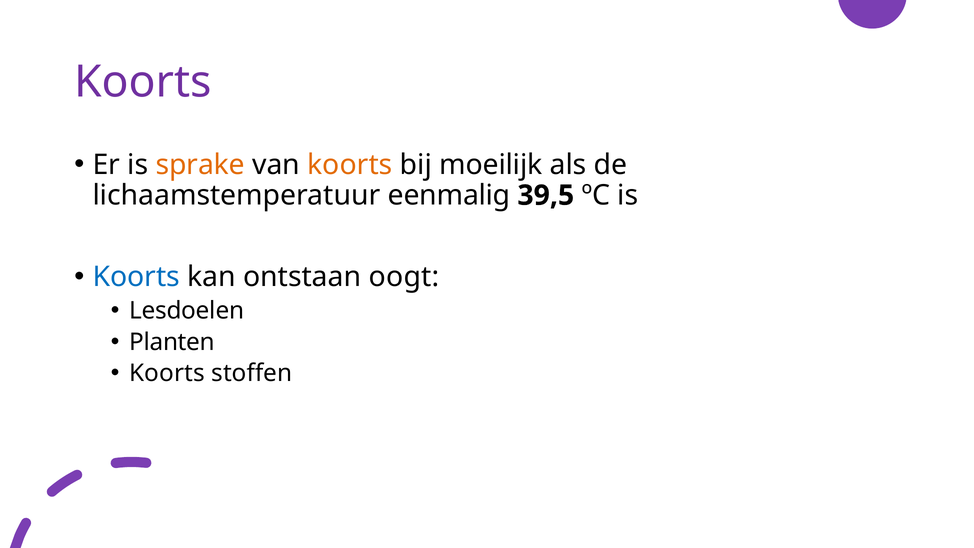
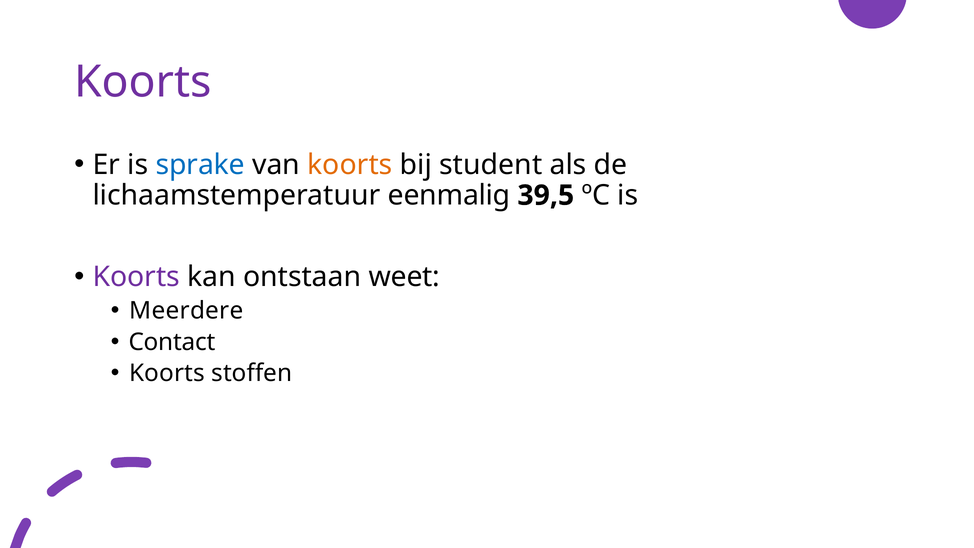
sprake colour: orange -> blue (200, 165)
moeilijk: moeilijk -> student (491, 165)
Koorts colour: blue -> purple (136, 277)
oogt: oogt -> weet (404, 277)
Lesdoelen: Lesdoelen -> Meerdere (186, 311)
Planten: Planten -> Contact (172, 342)
